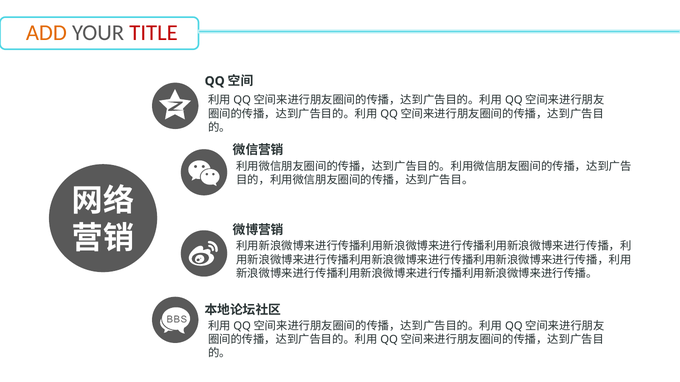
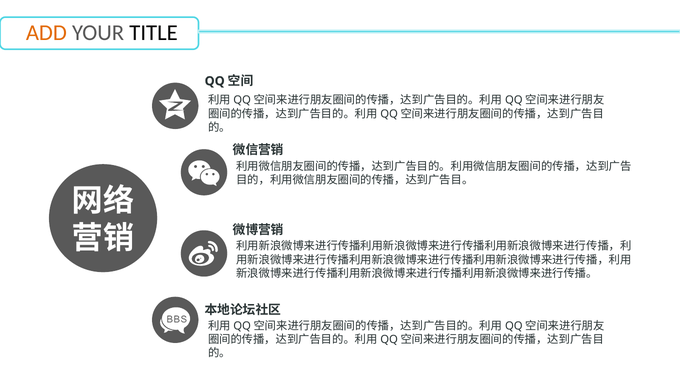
TITLE colour: red -> black (154, 33)
